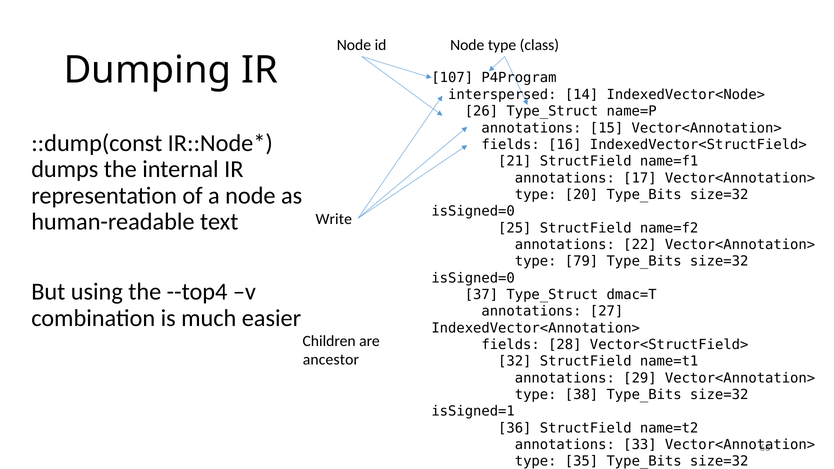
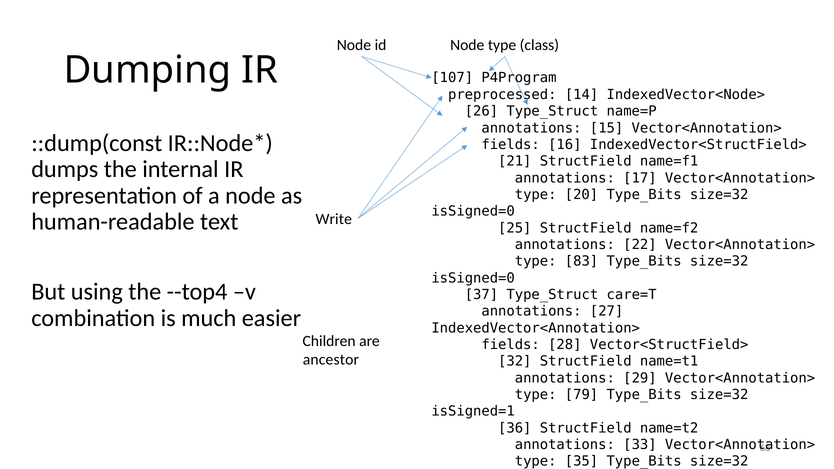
interspersed: interspersed -> preprocessed (502, 95)
79: 79 -> 83 (582, 261)
dmac=T: dmac=T -> care=T (632, 295)
38: 38 -> 79 (582, 395)
